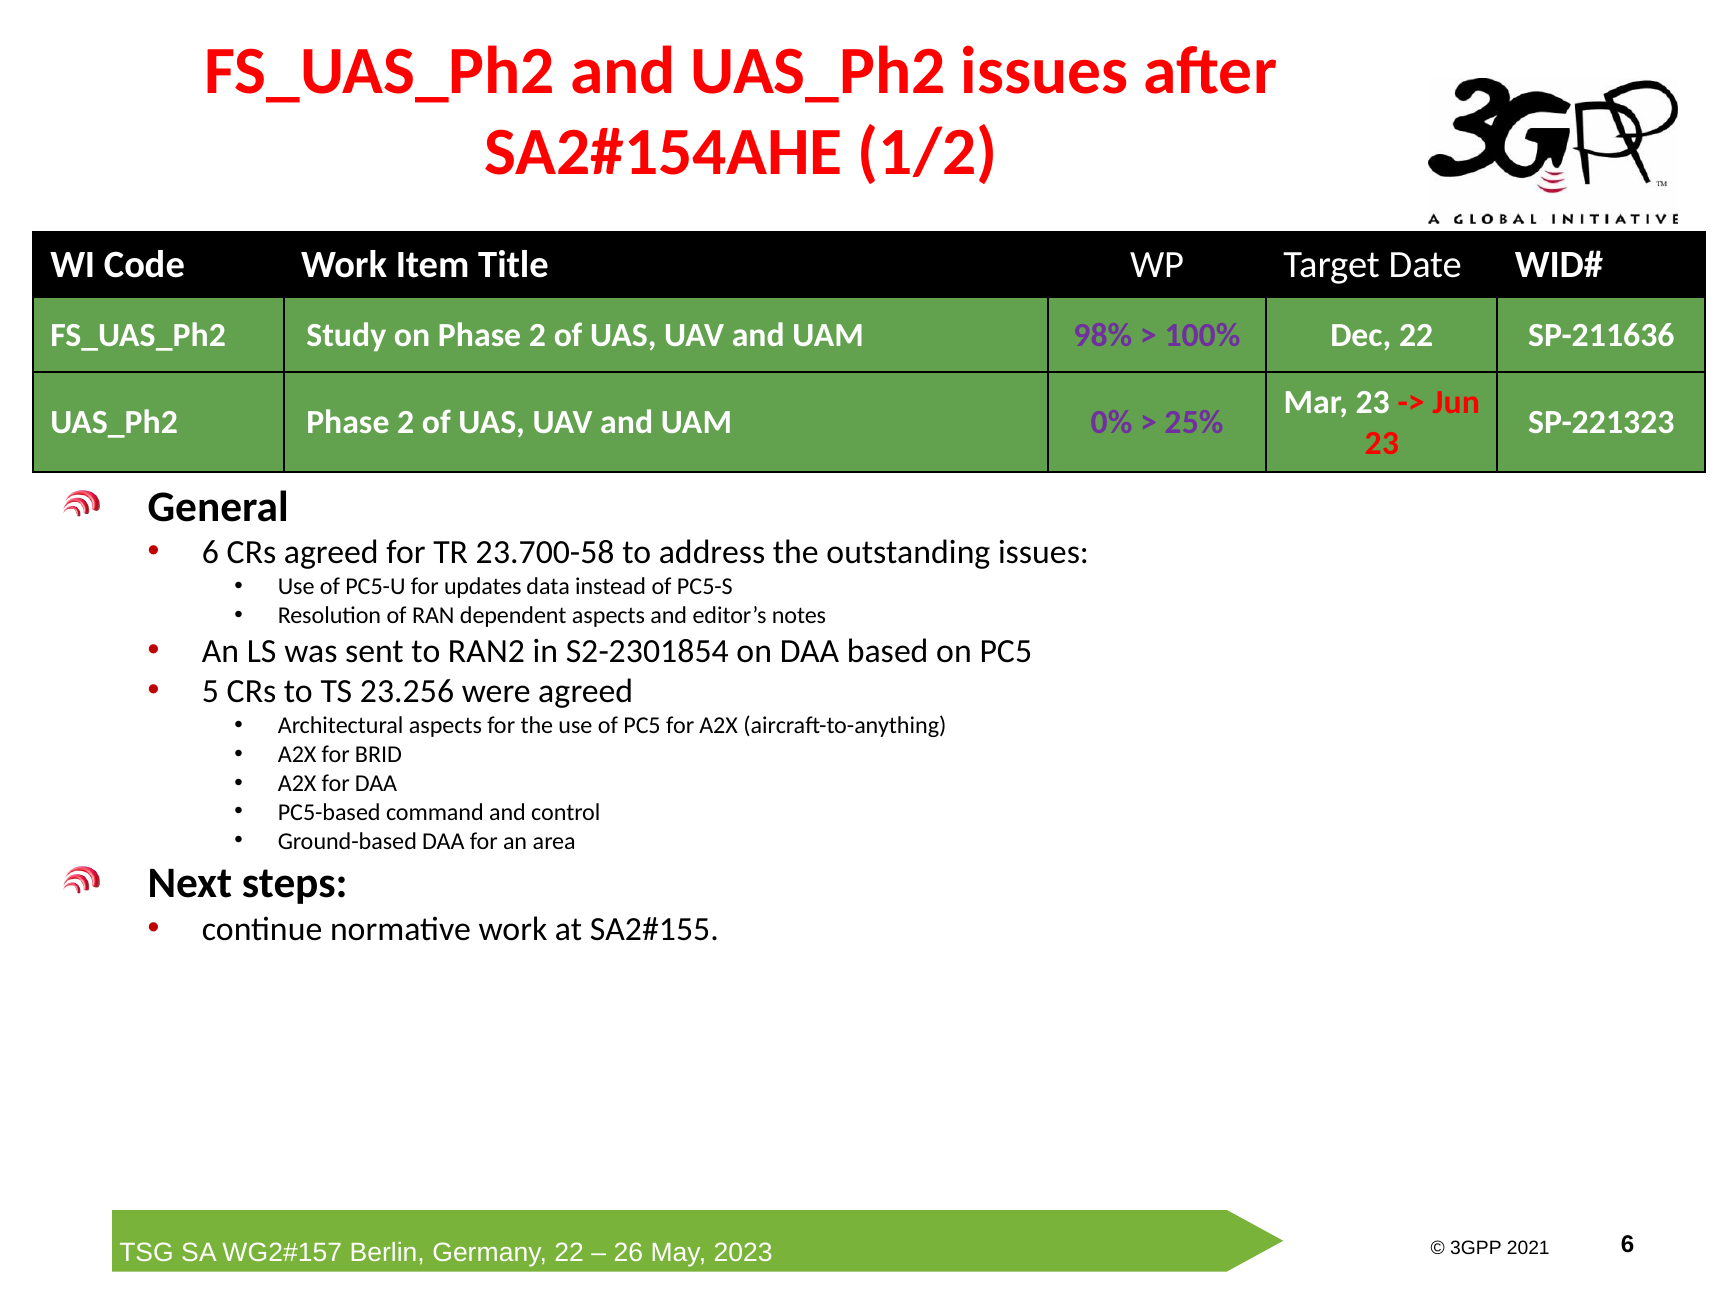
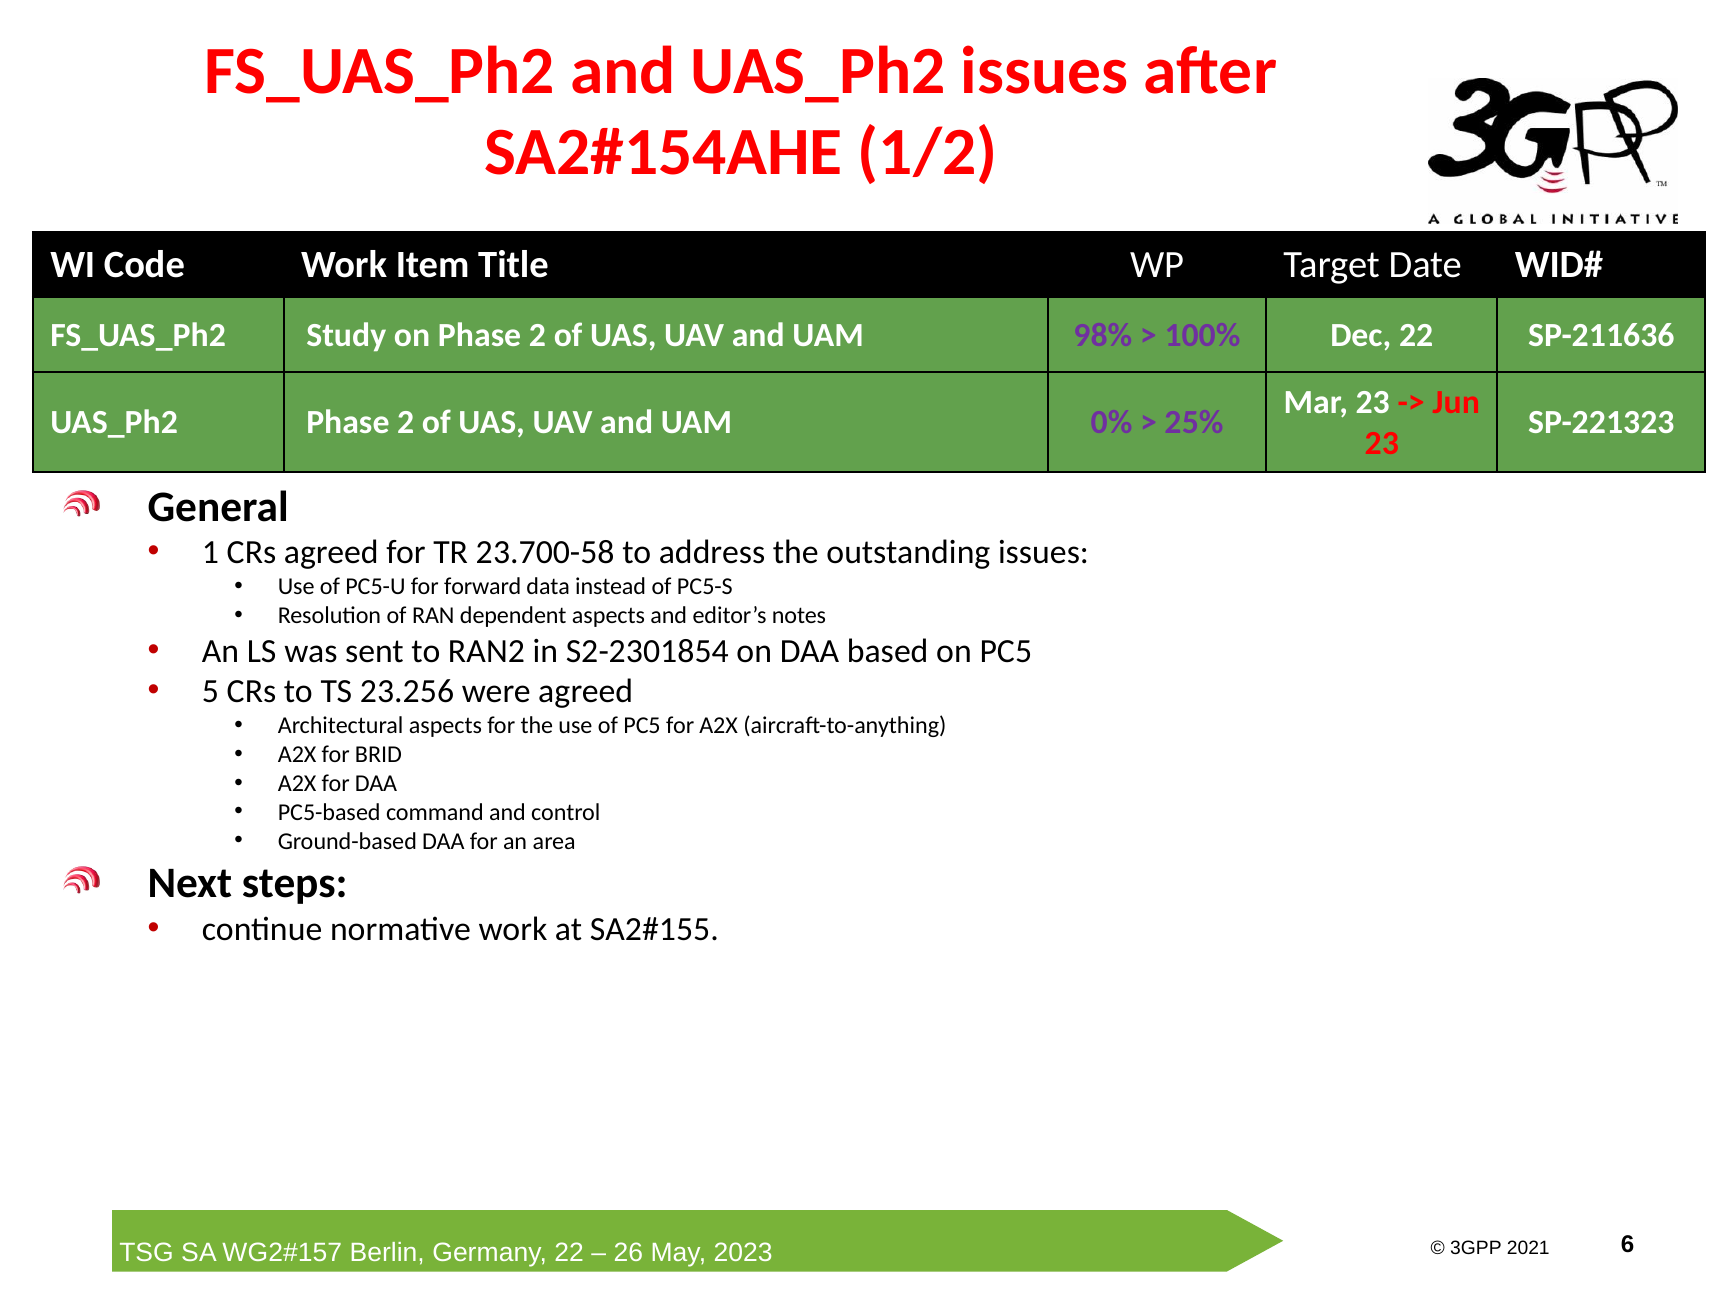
6: 6 -> 1 (211, 552)
updates: updates -> forward (483, 586)
